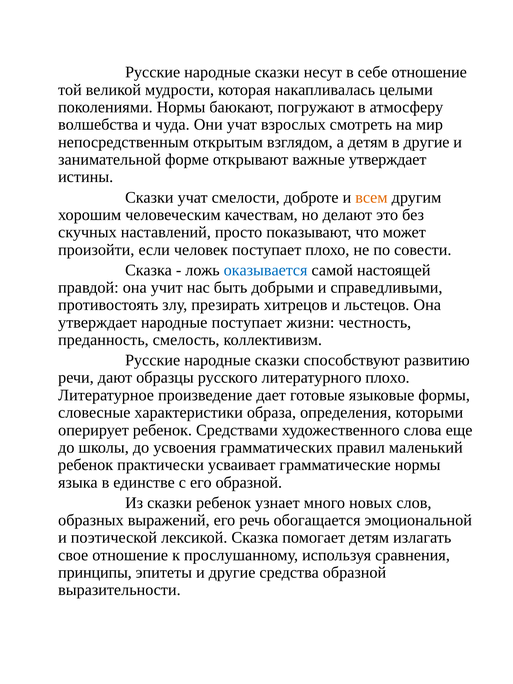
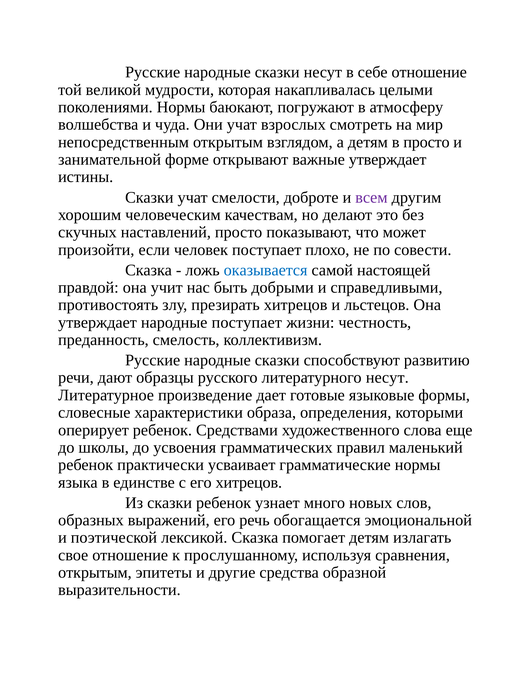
в другие: другие -> просто (426, 142)
всем colour: orange -> purple (371, 197)
литературного плохо: плохо -> несут (387, 378)
его образной: образной -> хитрецов (249, 482)
принципы: принципы -> открытым (95, 573)
